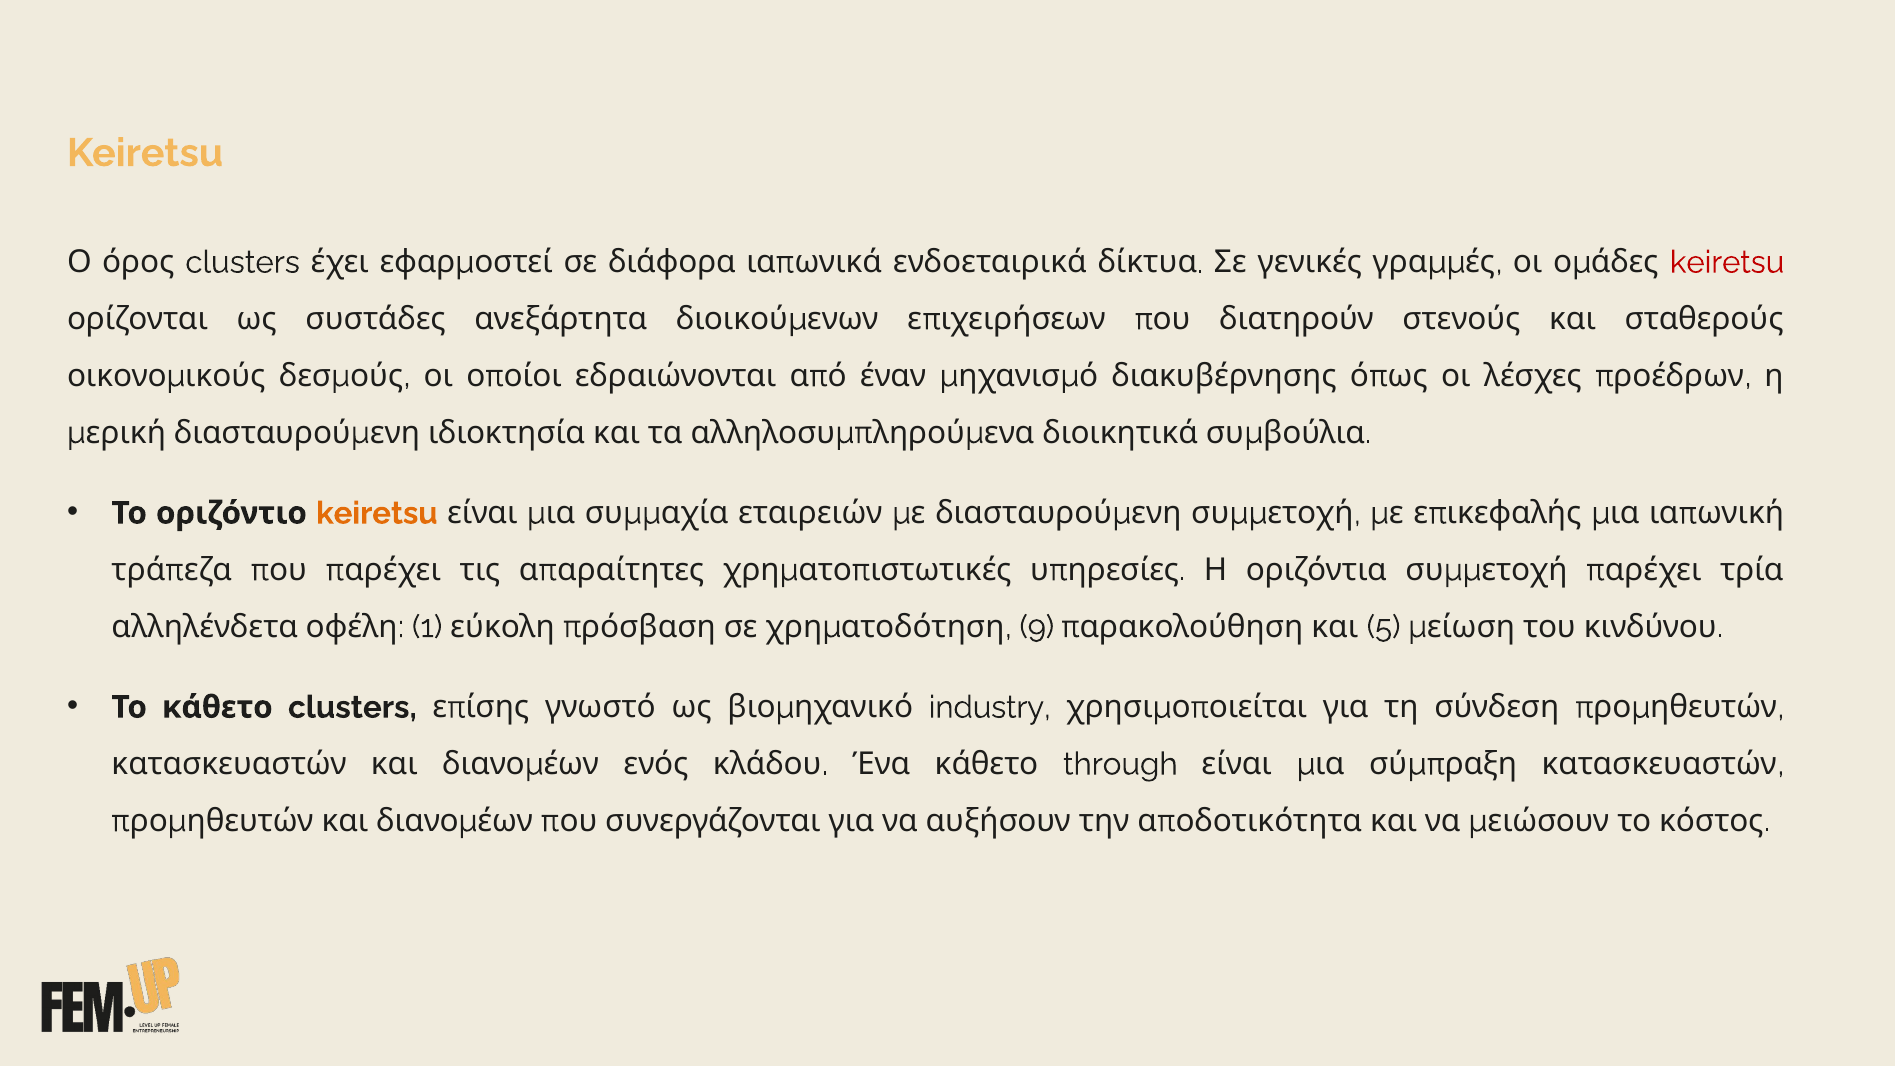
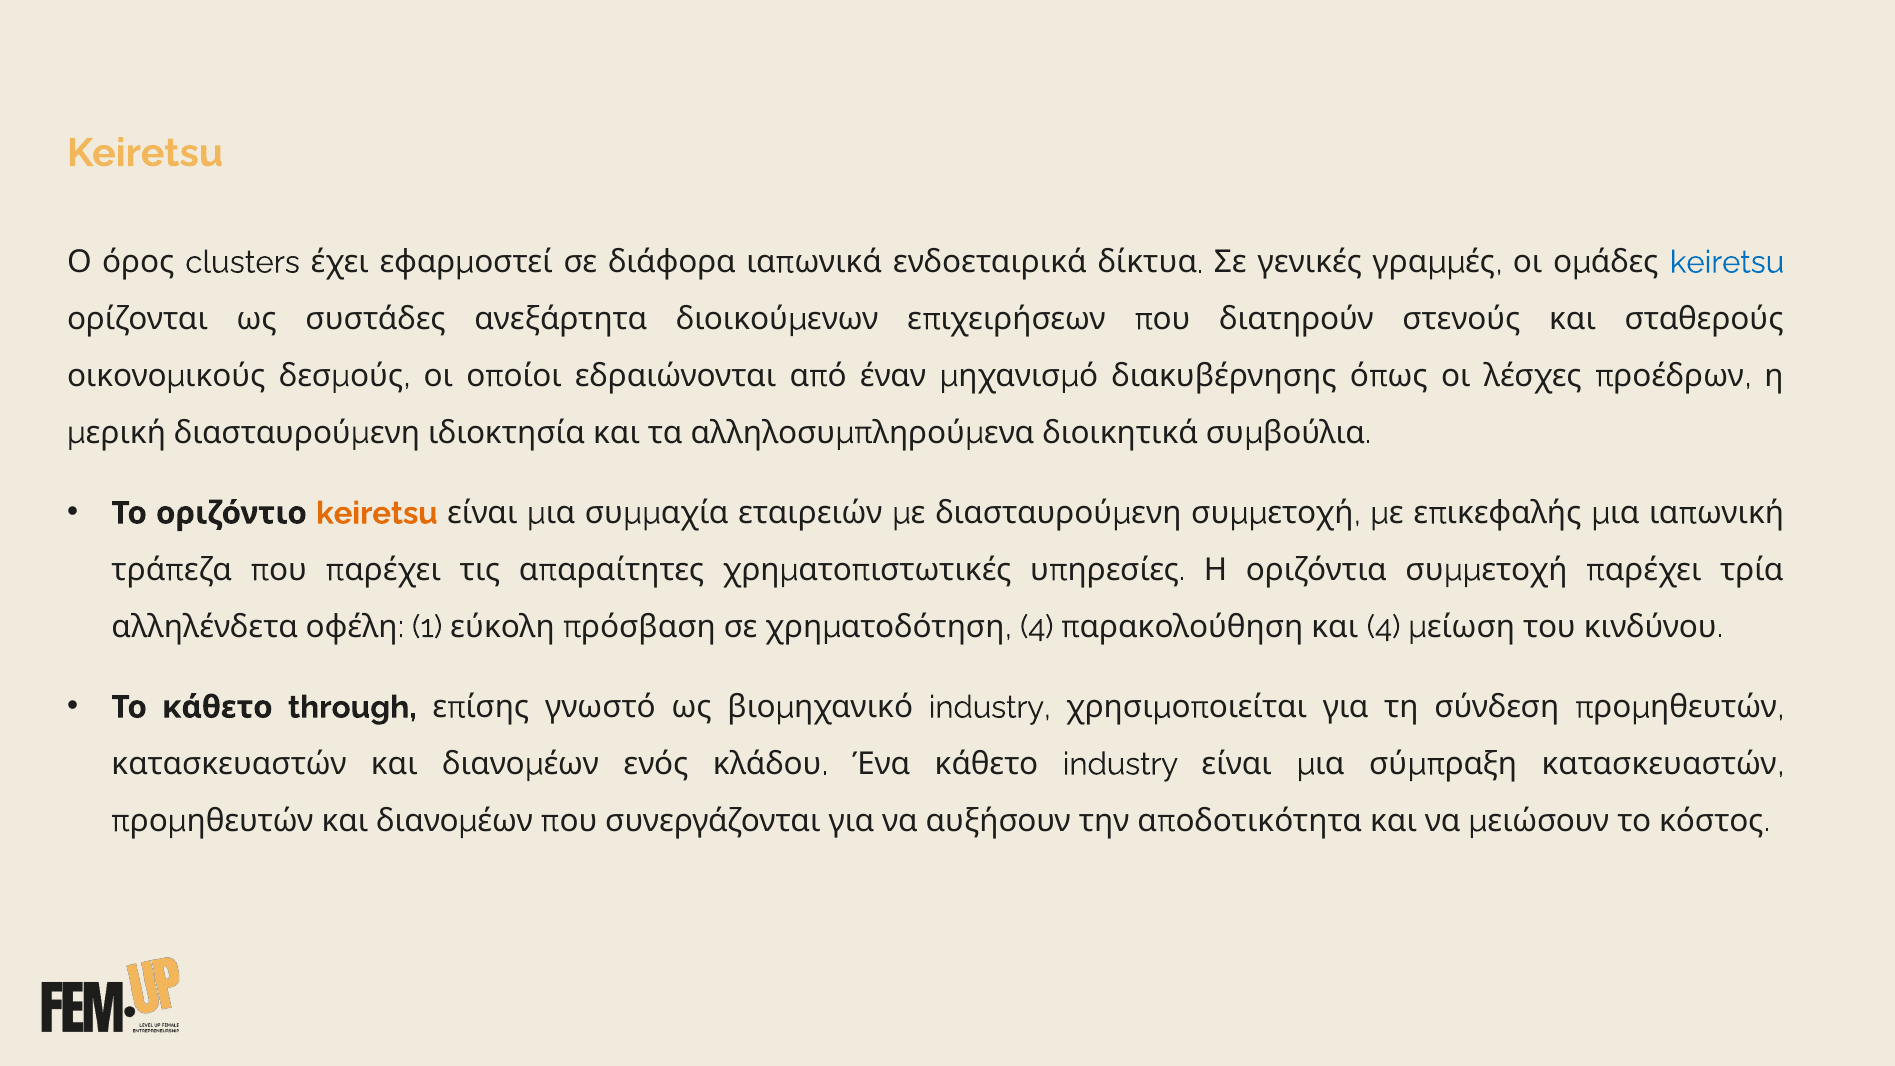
keiretsu colour: red -> blue (1727, 262)
9: 9 -> 4 (1037, 627)
5: 5 -> 4 (1384, 627)
clusters: clusters -> through (352, 707)
through: through -> industry (1120, 764)
